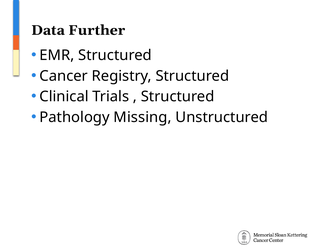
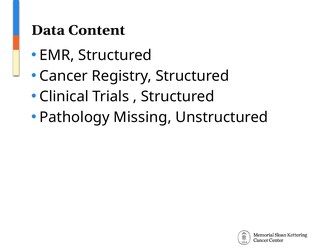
Further: Further -> Content (97, 30)
